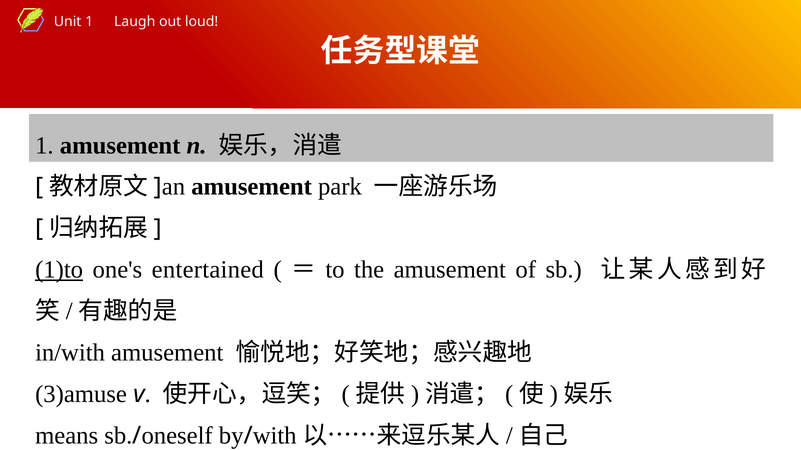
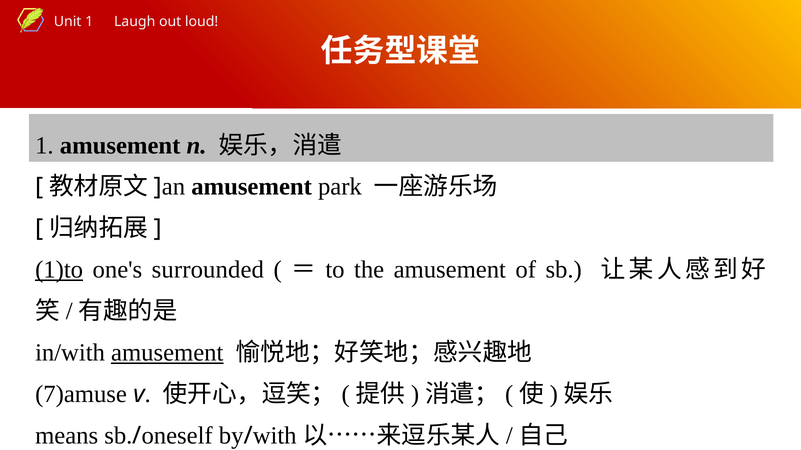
entertained: entertained -> surrounded (208, 270)
amusement underline: none -> present (167, 353)
3)amuse: 3)amuse -> 7)amuse (81, 394)
